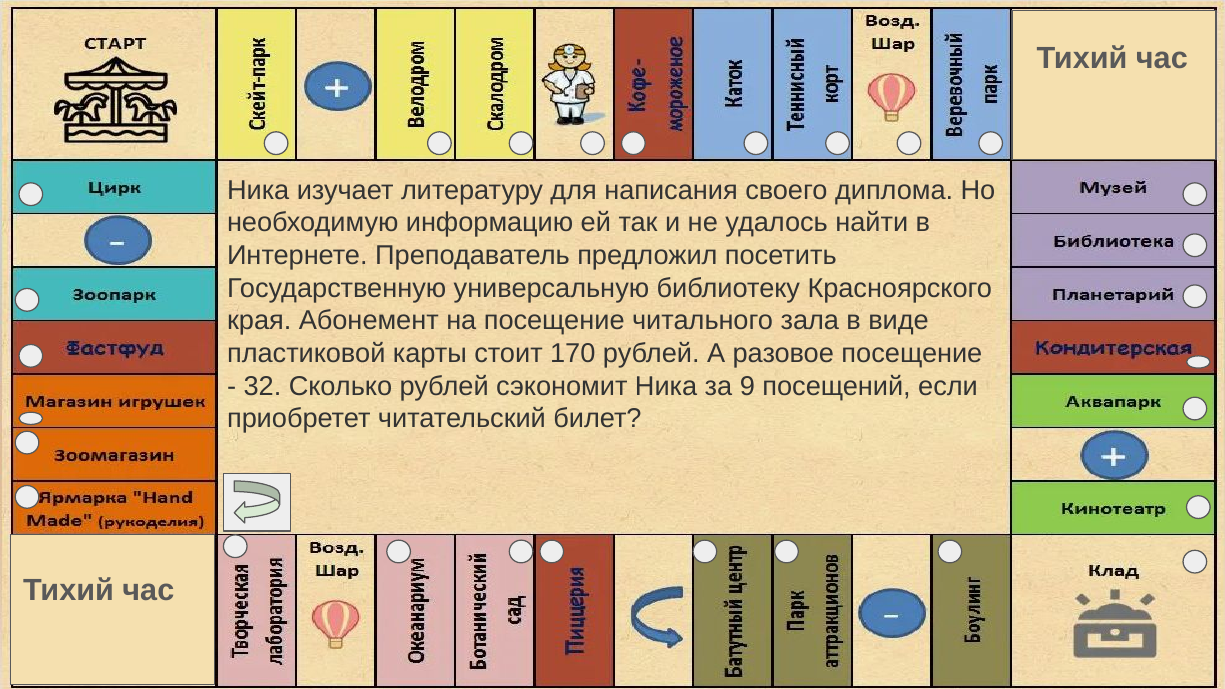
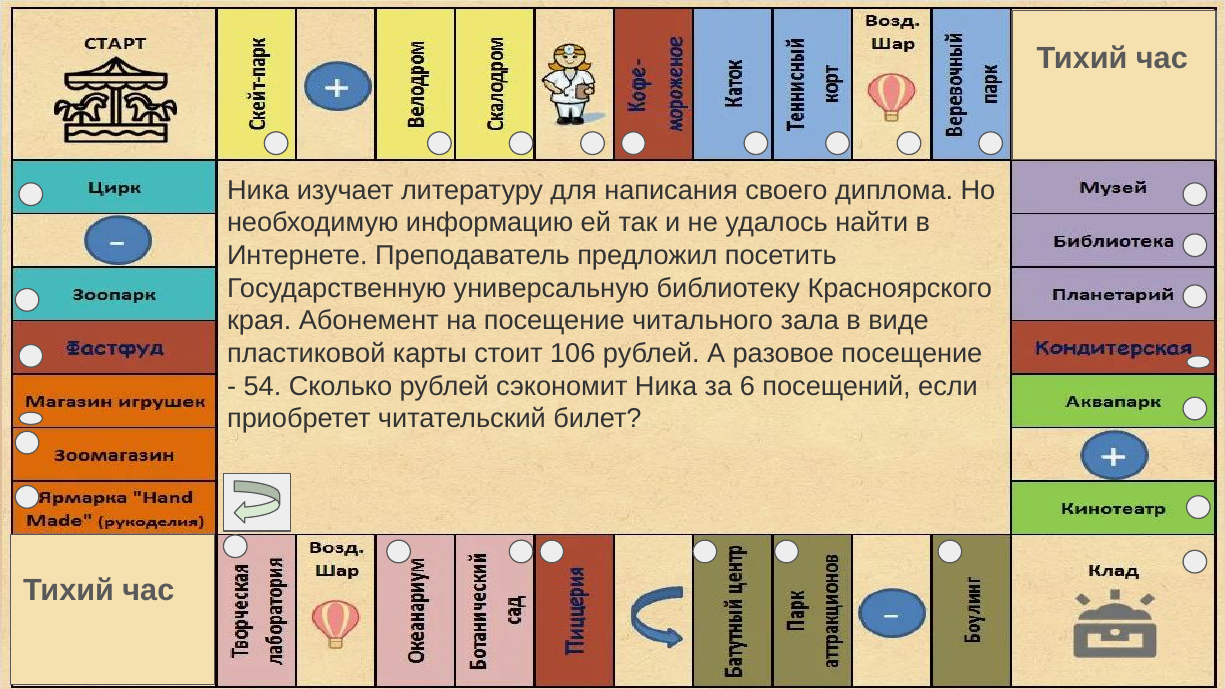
170: 170 -> 106 (573, 354)
32: 32 -> 54 (262, 386)
9: 9 -> 6 (747, 386)
